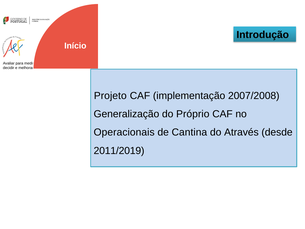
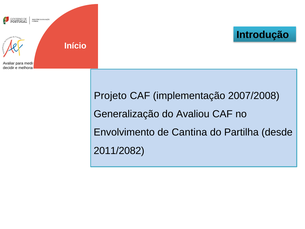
Próprio: Próprio -> Avaliou (193, 114)
Operacionais: Operacionais -> Envolvimento (124, 132)
Através: Através -> Partilha (241, 132)
2011/2019: 2011/2019 -> 2011/2082 (119, 151)
